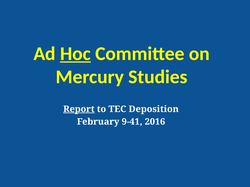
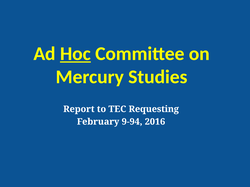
Report underline: present -> none (79, 109)
Deposition: Deposition -> Requesting (154, 109)
9-41: 9-41 -> 9-94 (132, 122)
